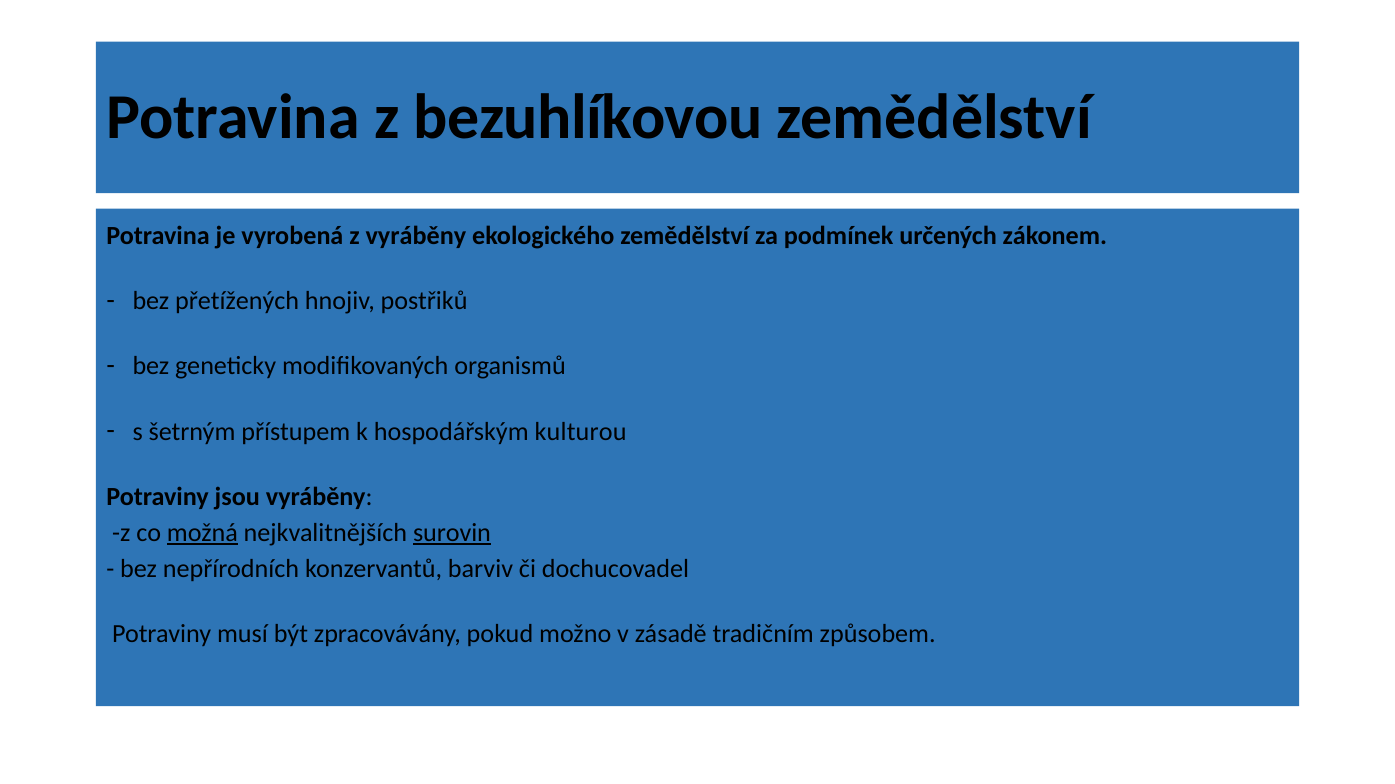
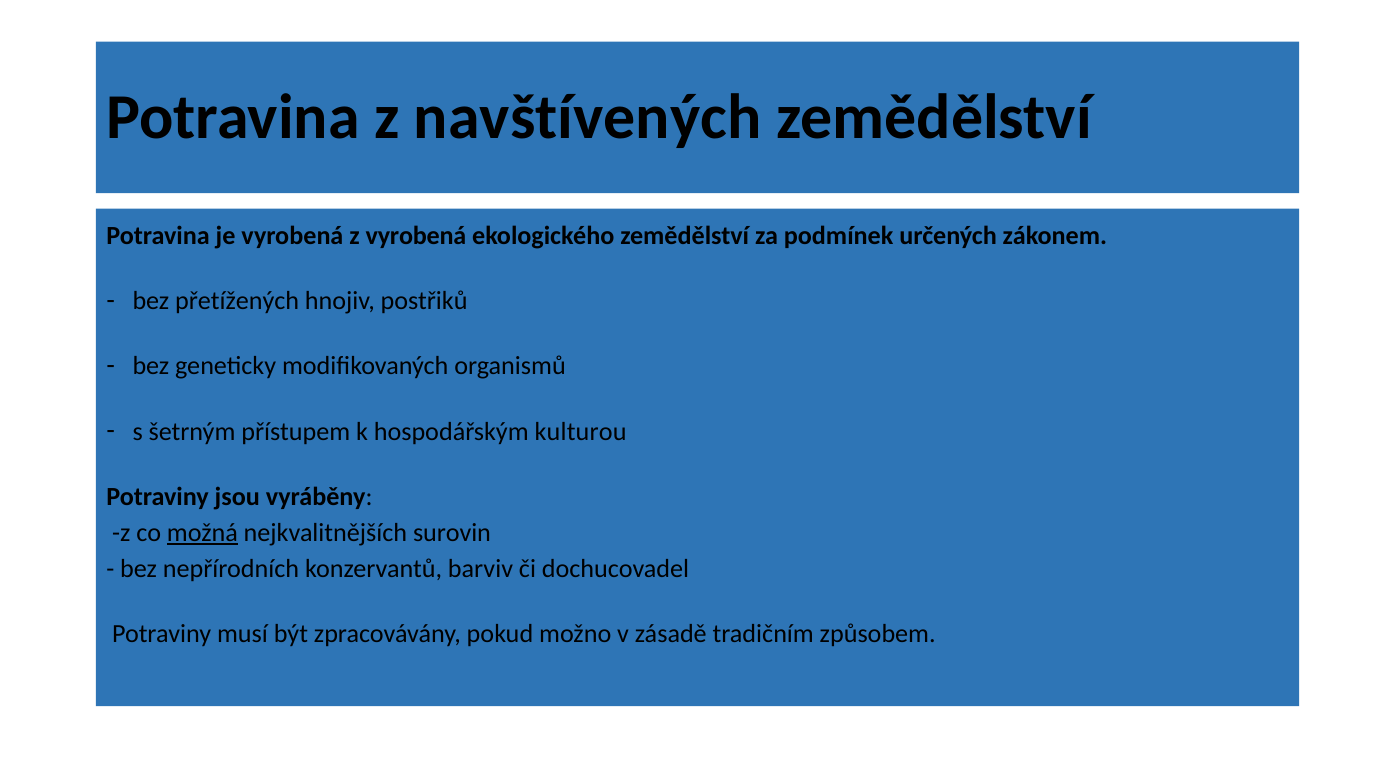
bezuhlíkovou: bezuhlíkovou -> navštívených (588, 117)
z vyráběny: vyráběny -> vyrobená (416, 236)
surovin underline: present -> none (452, 533)
